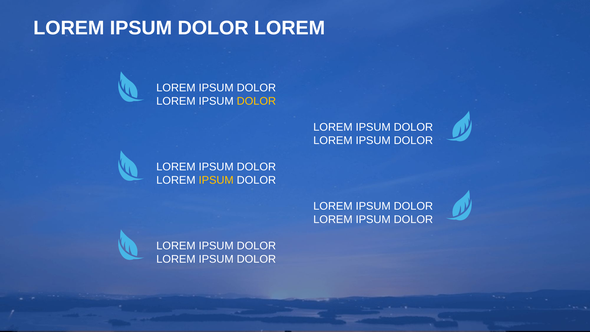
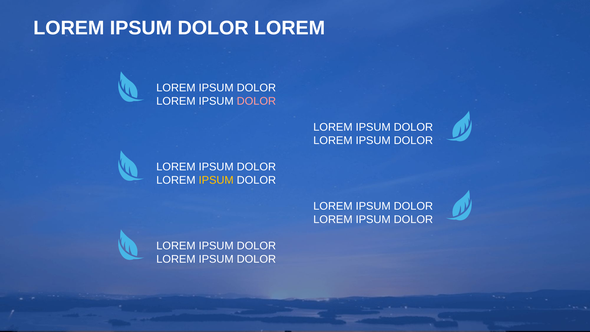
DOLOR colour: yellow -> pink (256, 101)
